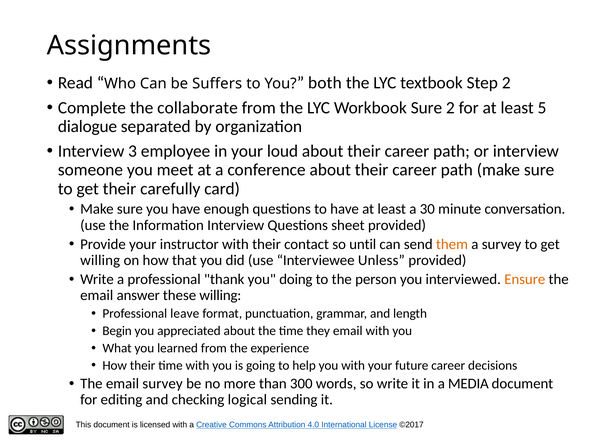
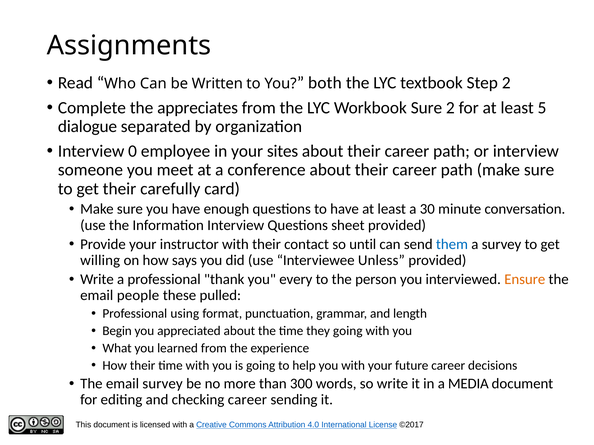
Suffers: Suffers -> Written (217, 84)
collaborate: collaborate -> appreciates (198, 108)
3: 3 -> 0 (133, 151)
loud: loud -> sites (283, 151)
them colour: orange -> blue (452, 245)
that: that -> says (184, 261)
doing: doing -> every (296, 280)
answer: answer -> people (138, 296)
these willing: willing -> pulled (220, 296)
leave: leave -> using (185, 314)
they email: email -> going (348, 331)
checking logical: logical -> career (247, 400)
